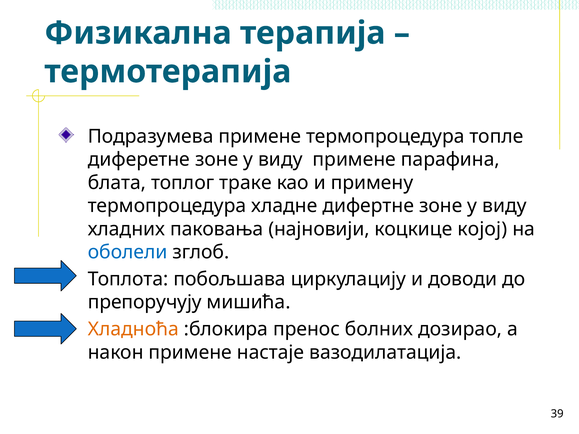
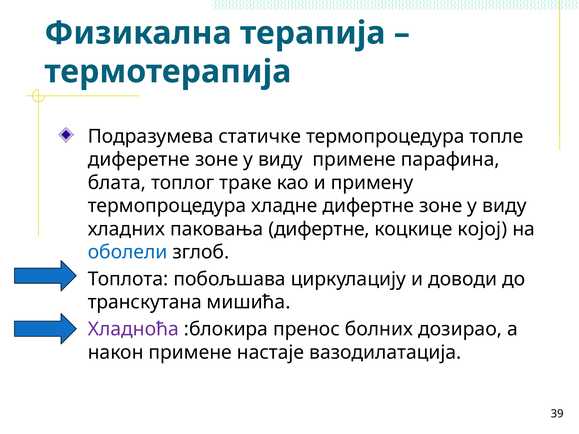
Подразумева примене: примене -> статичке (260, 136)
паковања најновији: најновији -> дифертне (319, 229)
препоручују: препоручују -> транскутана (145, 302)
Хладноћа colour: orange -> purple (133, 329)
